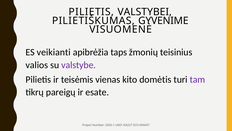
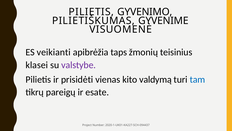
VALSTYBEI: VALSTYBEI -> GYVENIMO (145, 12)
valios: valios -> klasei (37, 65)
teisėmis: teisėmis -> prisidėti (77, 79)
domėtis: domėtis -> valdymą (155, 79)
tam colour: purple -> blue (197, 79)
